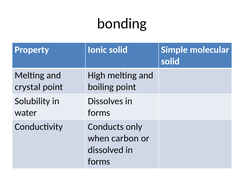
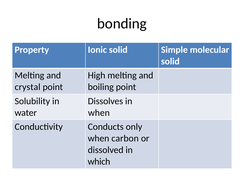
forms: forms -> when (99, 113)
forms: forms -> which (99, 162)
